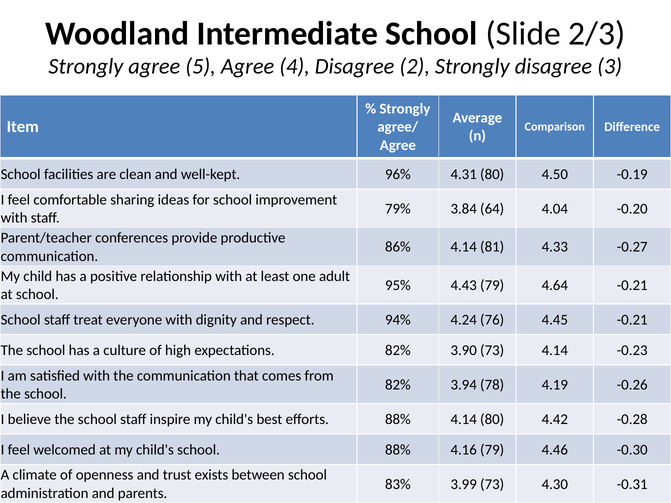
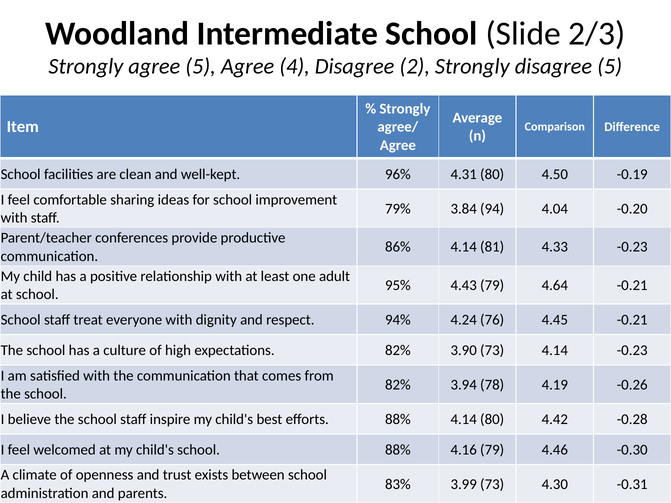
disagree 3: 3 -> 5 (610, 66)
64: 64 -> 94 (492, 209)
4.33 -0.27: -0.27 -> -0.23 (632, 247)
